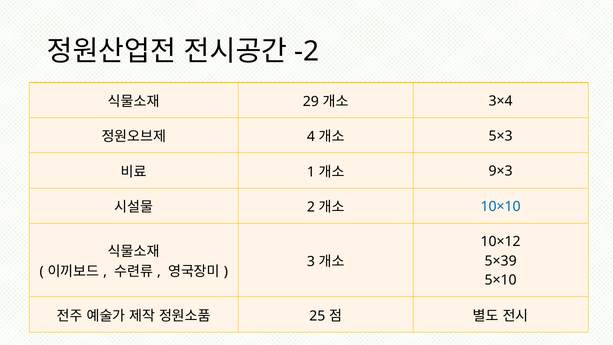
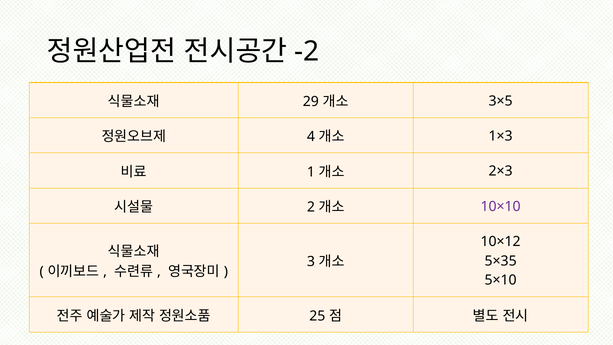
3×4: 3×4 -> 3×5 (501, 101)
5×3: 5×3 -> 1×3 (501, 136)
9×3: 9×3 -> 2×3 (501, 171)
10×10 colour: blue -> purple (501, 206)
5×39: 5×39 -> 5×35 (501, 261)
